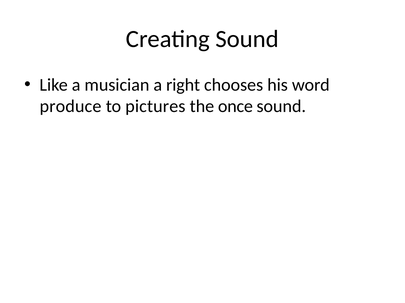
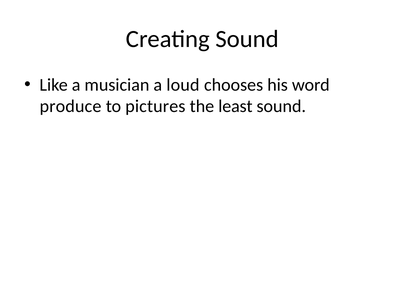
right: right -> loud (183, 85)
once: once -> least (235, 107)
